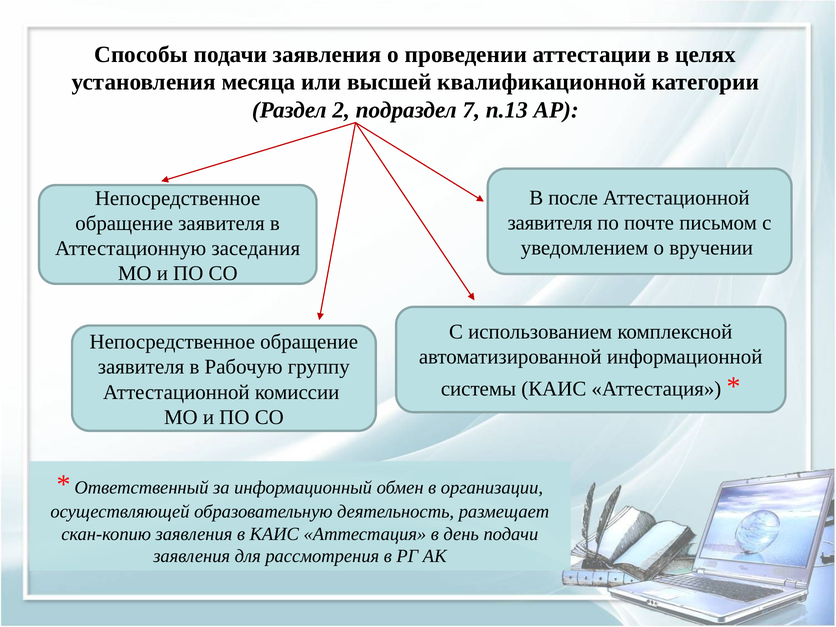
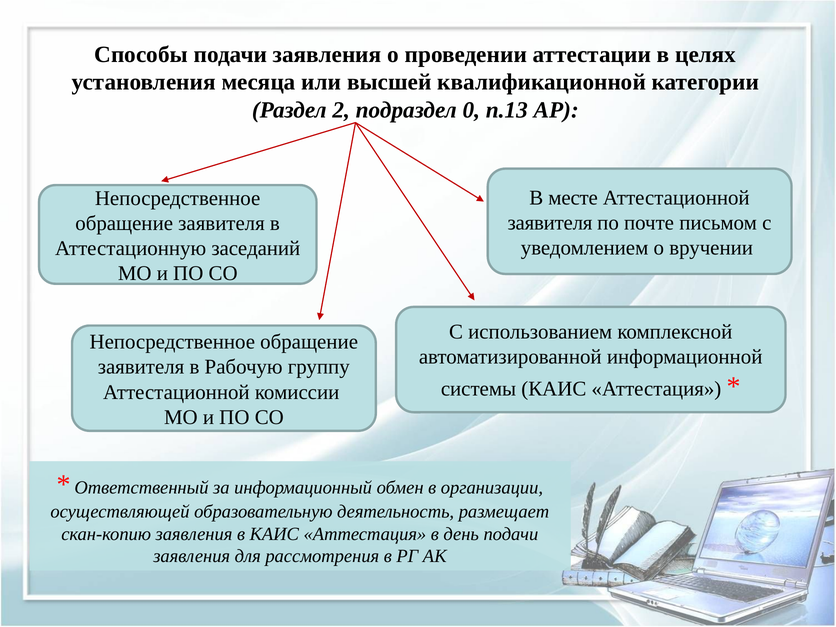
7: 7 -> 0 (471, 110)
после: после -> месте (573, 198)
заседания: заседания -> заседаний (256, 248)
